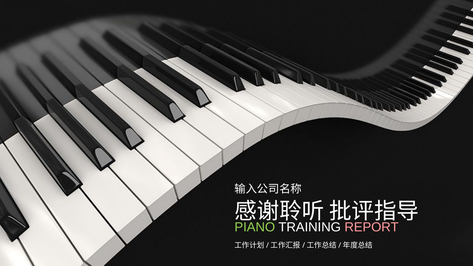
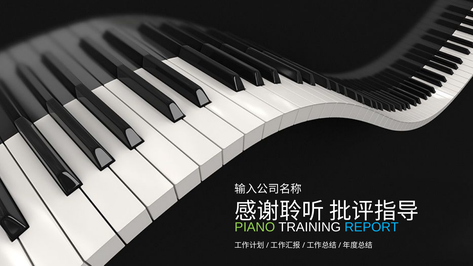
REPORT colour: pink -> light blue (372, 227)
